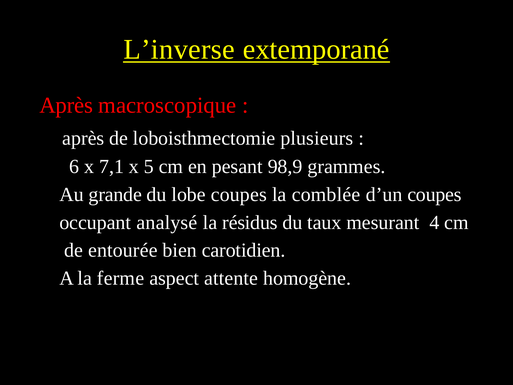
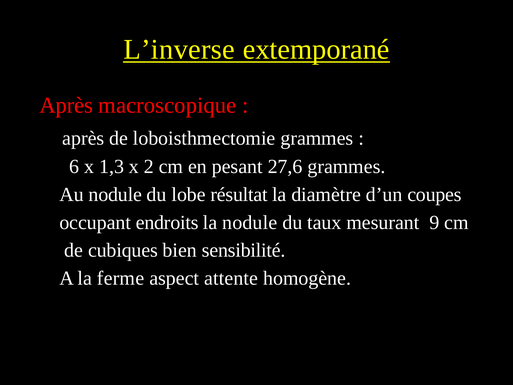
loboisthmectomie plusieurs: plusieurs -> grammes (317, 138)
7,1: 7,1 -> 1,3 (112, 167)
5: 5 -> 2 (149, 167)
98,9: 98,9 -> 27,6 (285, 167)
Au grande: grande -> nodule (115, 194)
lobe coupes: coupes -> résultat (239, 194)
comblée: comblée -> diamètre (326, 194)
analysé: analysé -> endroits (167, 222)
la résidus: résidus -> nodule (250, 222)
4: 4 -> 9 (434, 222)
entourée: entourée -> cubiques (123, 250)
carotidien: carotidien -> sensibilité (244, 250)
